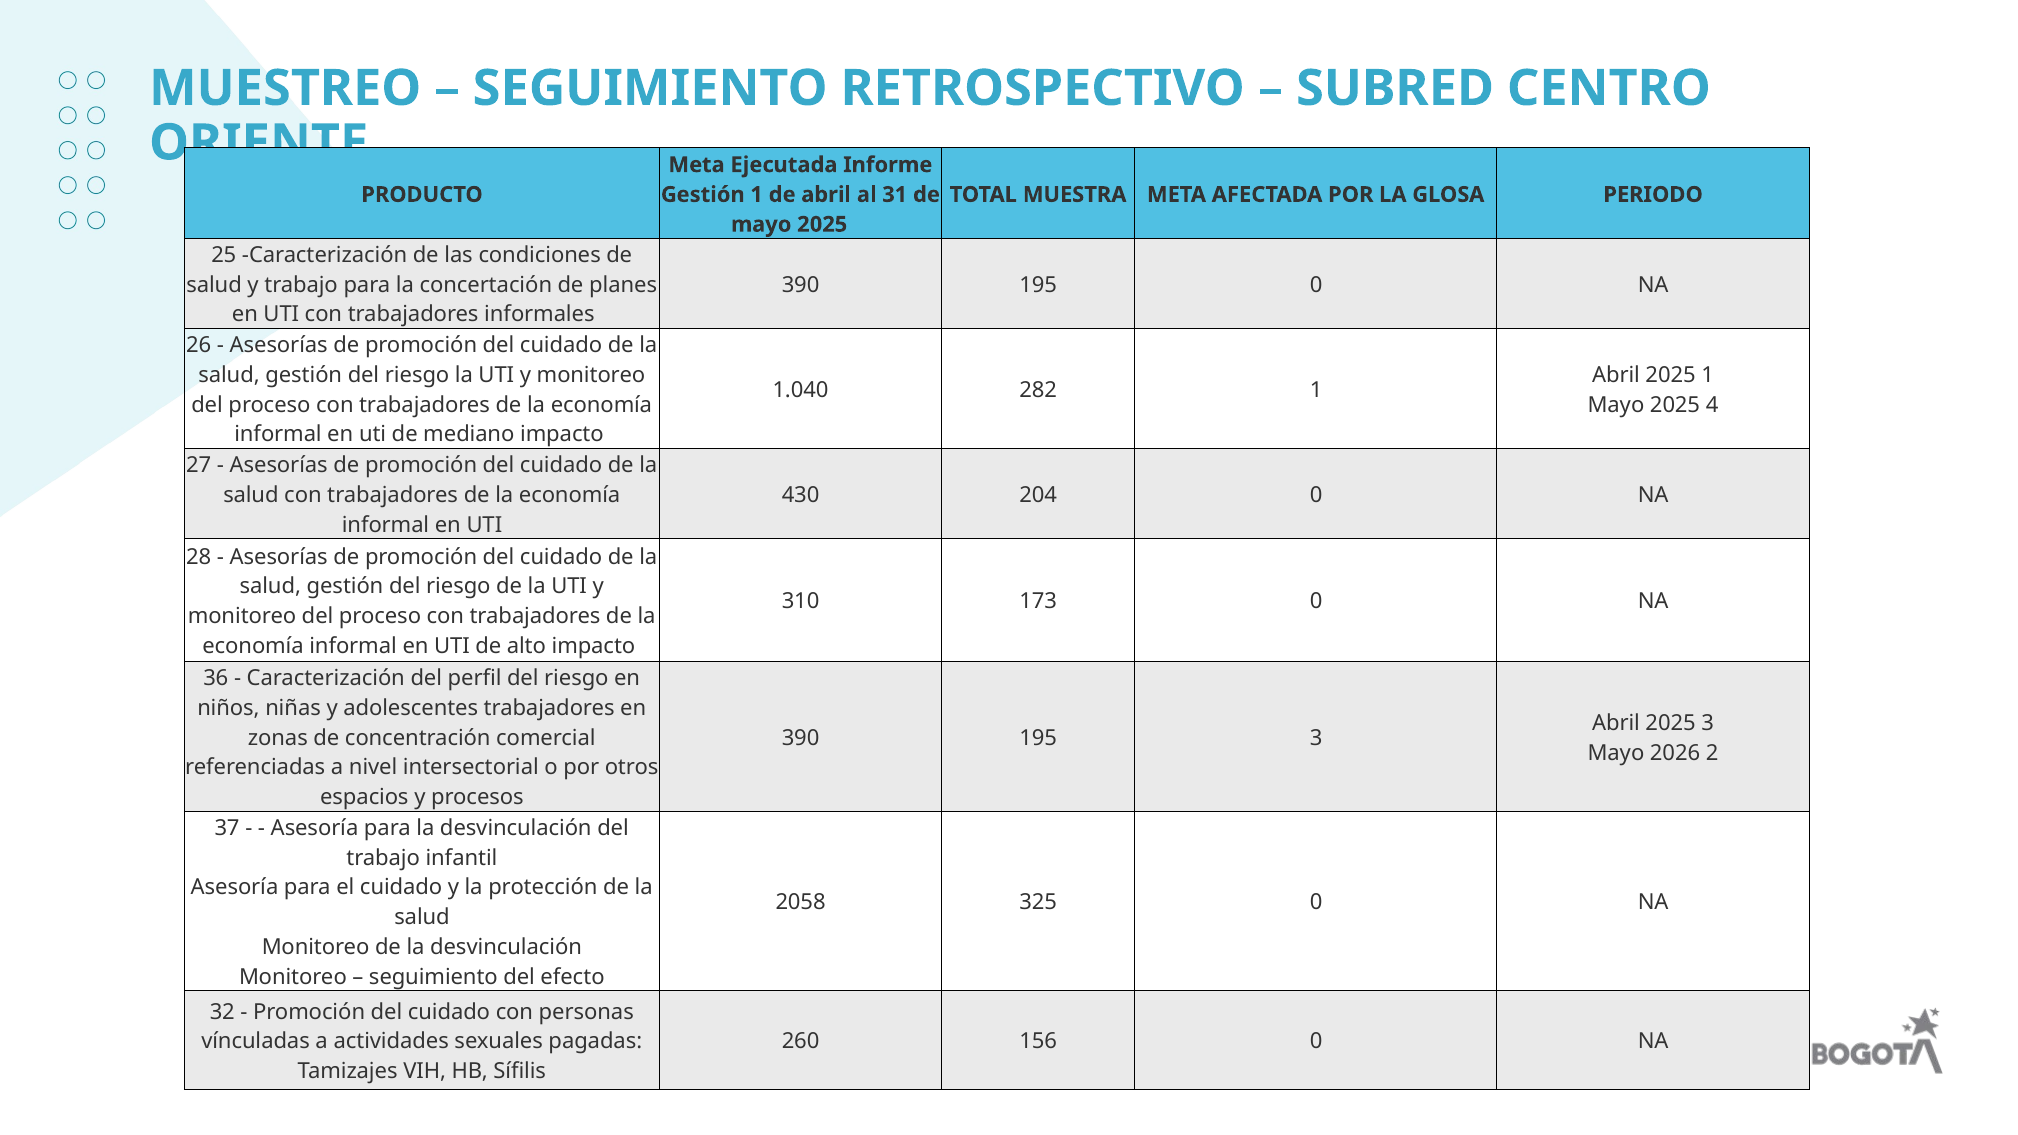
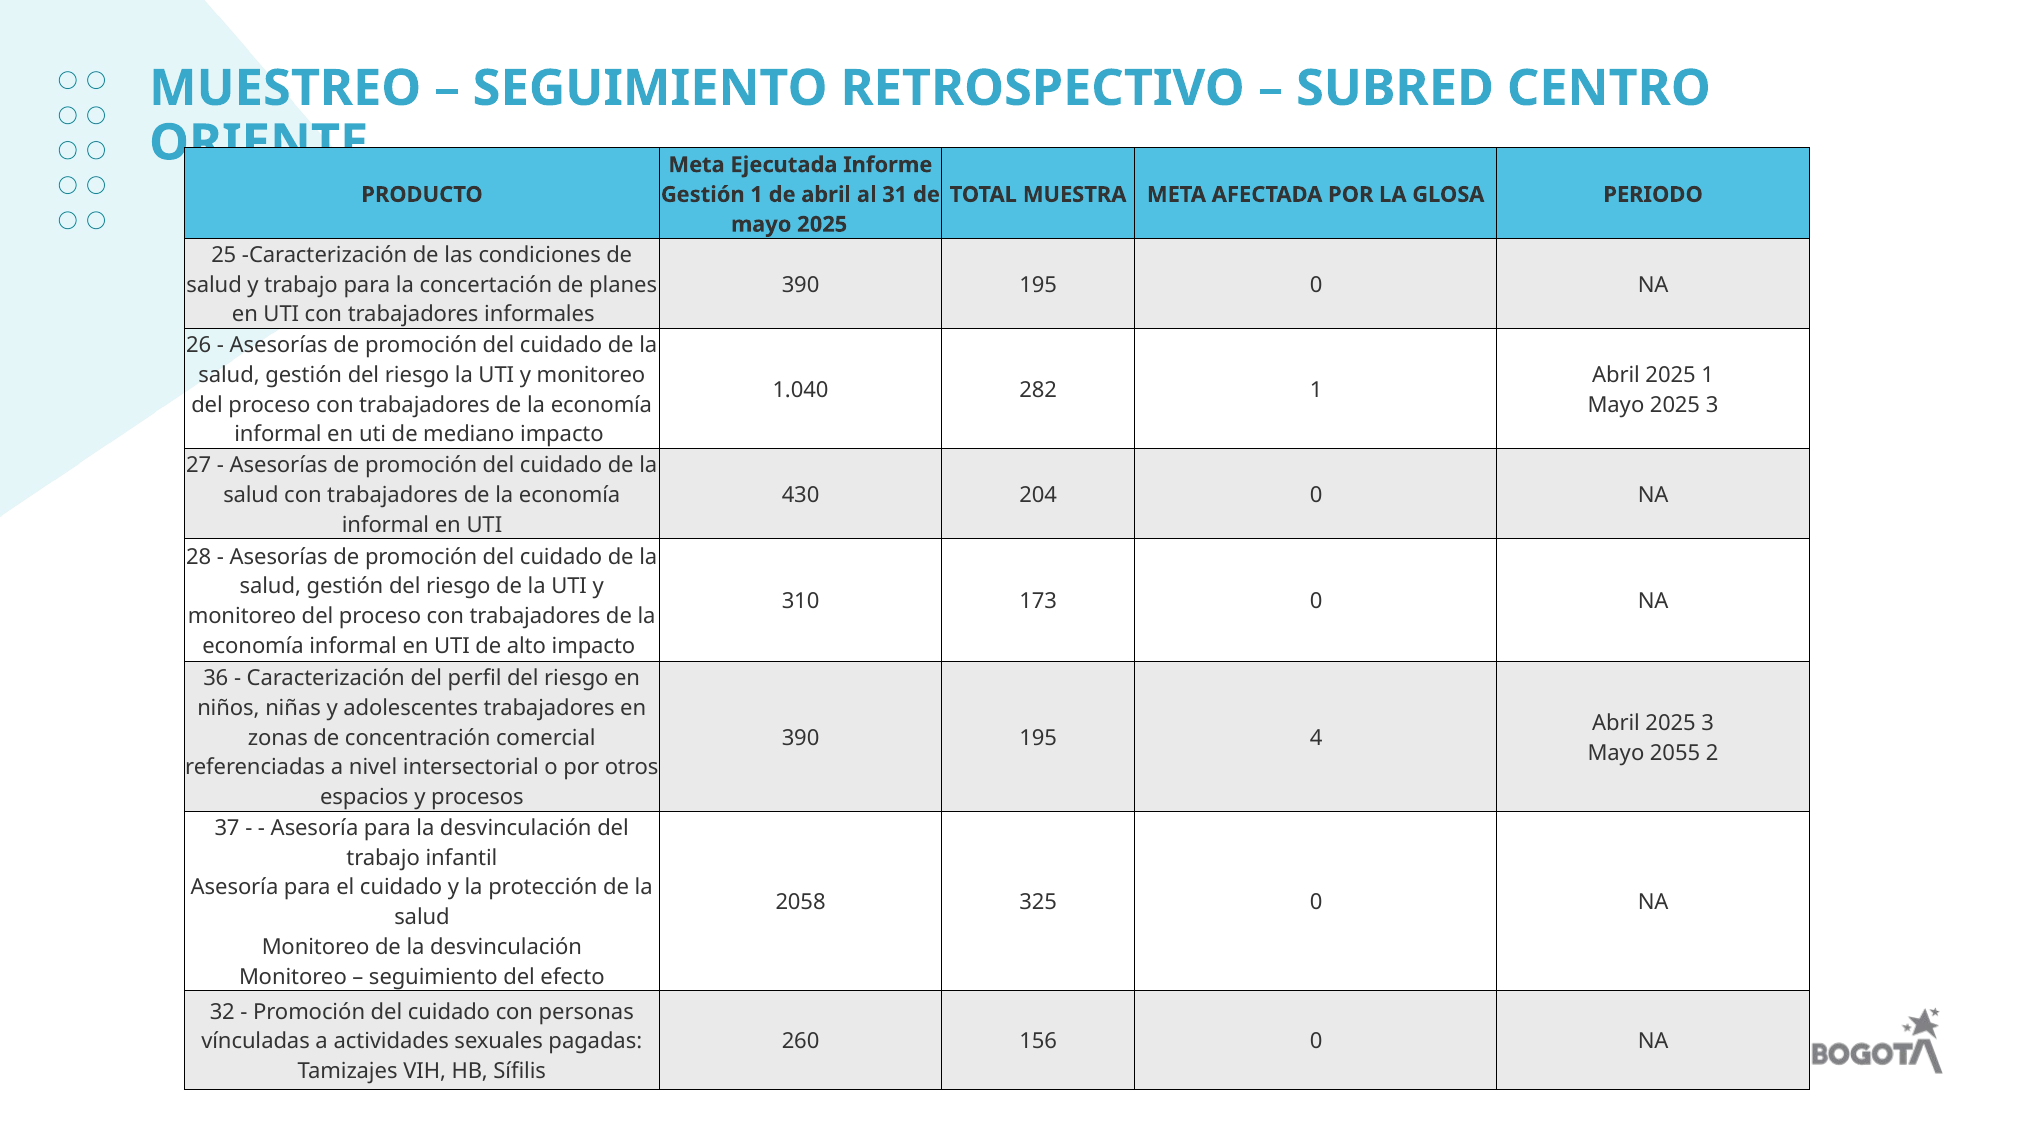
Mayo 2025 4: 4 -> 3 (1712, 405)
195 3: 3 -> 4 (1316, 738)
2026: 2026 -> 2055 (1675, 753)
